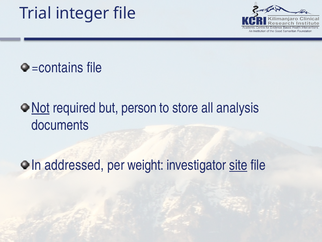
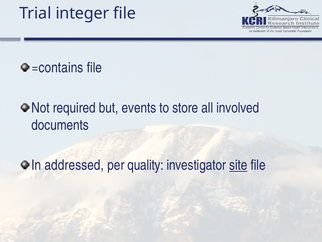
Not underline: present -> none (41, 108)
person: person -> events (139, 108)
analysis: analysis -> involved (238, 108)
weight: weight -> quality (146, 165)
